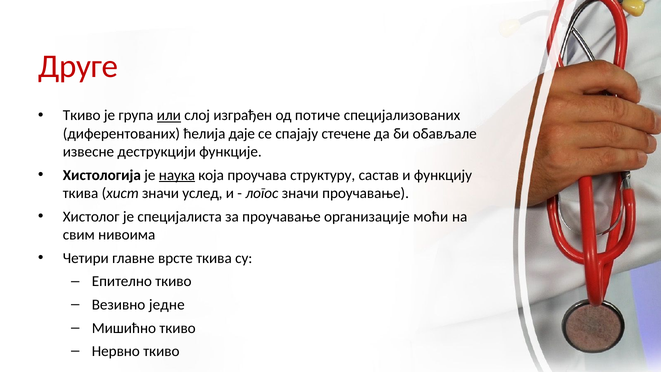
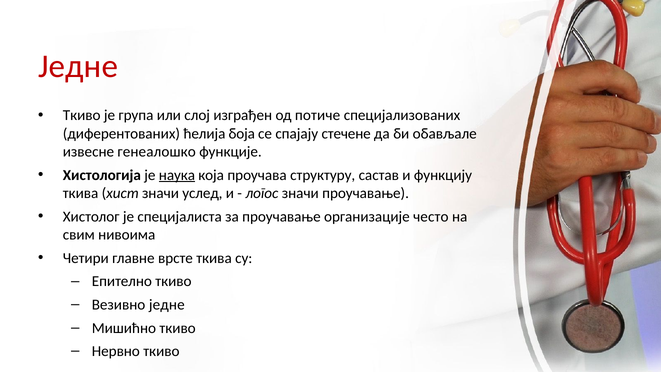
Друге: Друге -> Једне (78, 66)
или underline: present -> none (169, 115)
даје: даје -> боја (242, 133)
деструкцији: деструкцији -> генеалошко (157, 152)
моћи: моћи -> често (431, 216)
